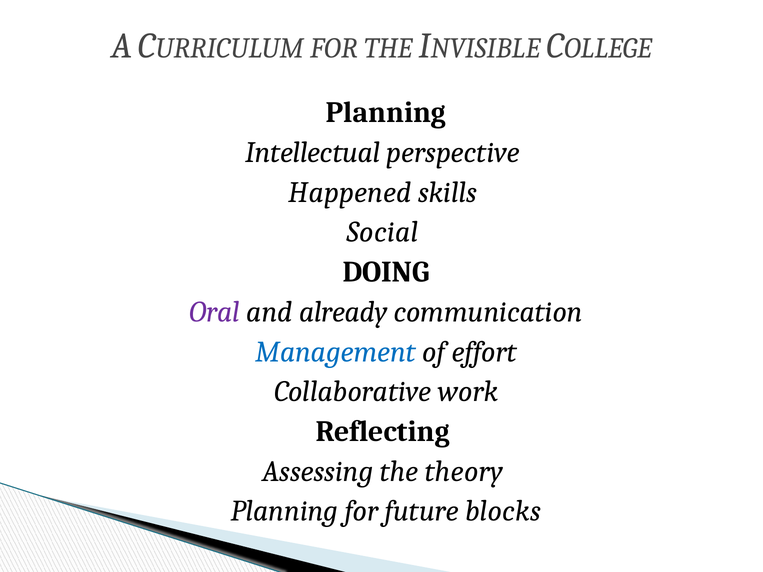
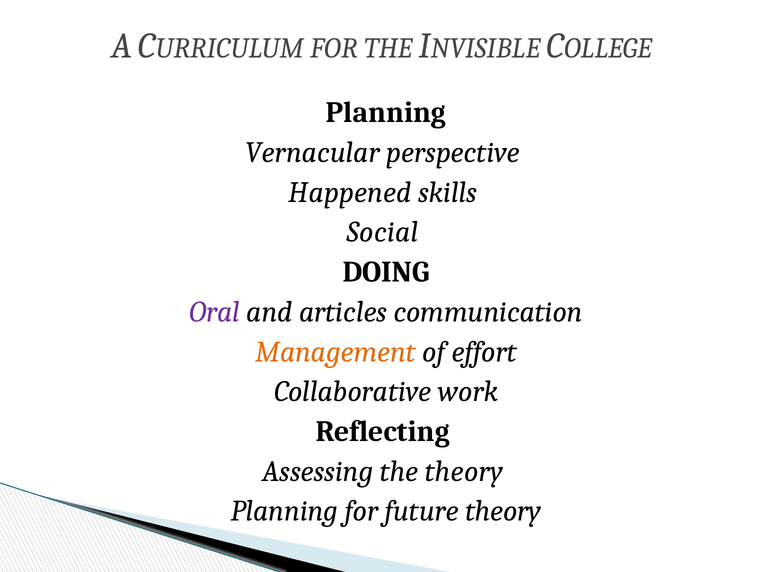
Intellectual: Intellectual -> Vernacular (313, 153)
already: already -> articles (343, 312)
Management colour: blue -> orange (336, 352)
future blocks: blocks -> theory (503, 511)
